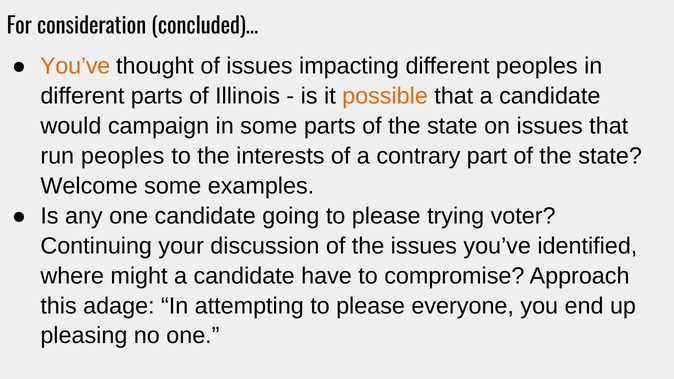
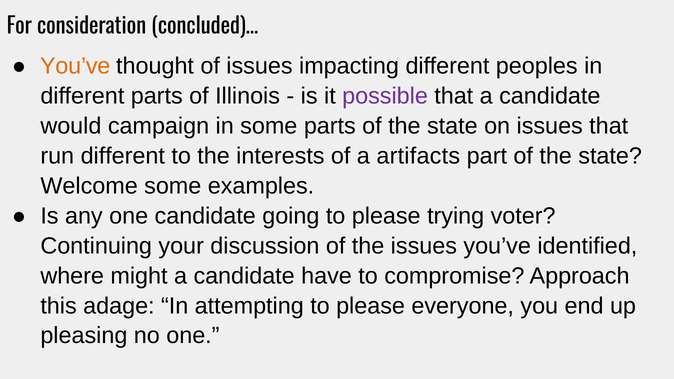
possible colour: orange -> purple (385, 96)
run peoples: peoples -> different (123, 156)
contrary: contrary -> artifacts (418, 156)
